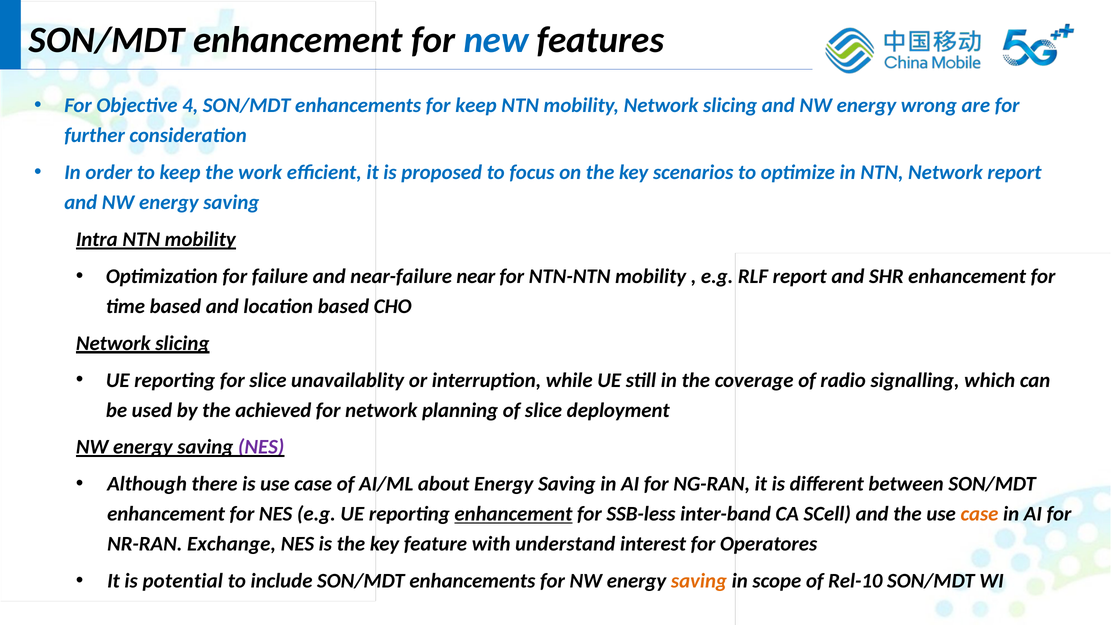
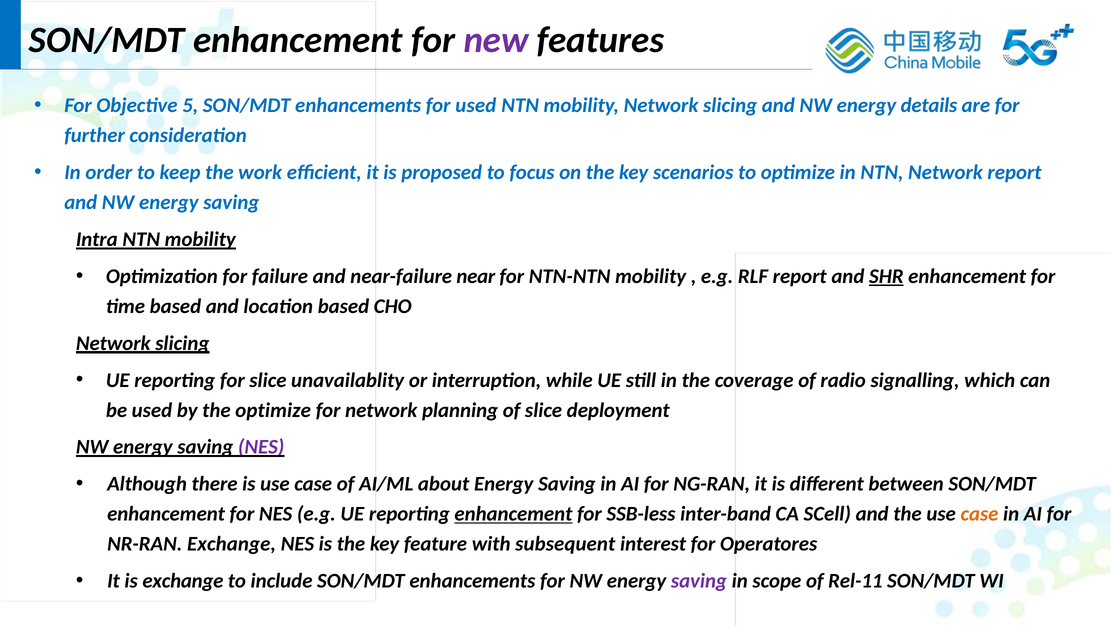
new colour: blue -> purple (496, 40)
4: 4 -> 5 (190, 105)
for keep: keep -> used (476, 105)
wrong: wrong -> details (929, 105)
SHR underline: none -> present (886, 276)
the achieved: achieved -> optimize (273, 410)
understand: understand -> subsequent (565, 544)
is potential: potential -> exchange (183, 581)
saving colour: orange -> purple (699, 581)
Rel-10: Rel-10 -> Rel-11 (855, 581)
